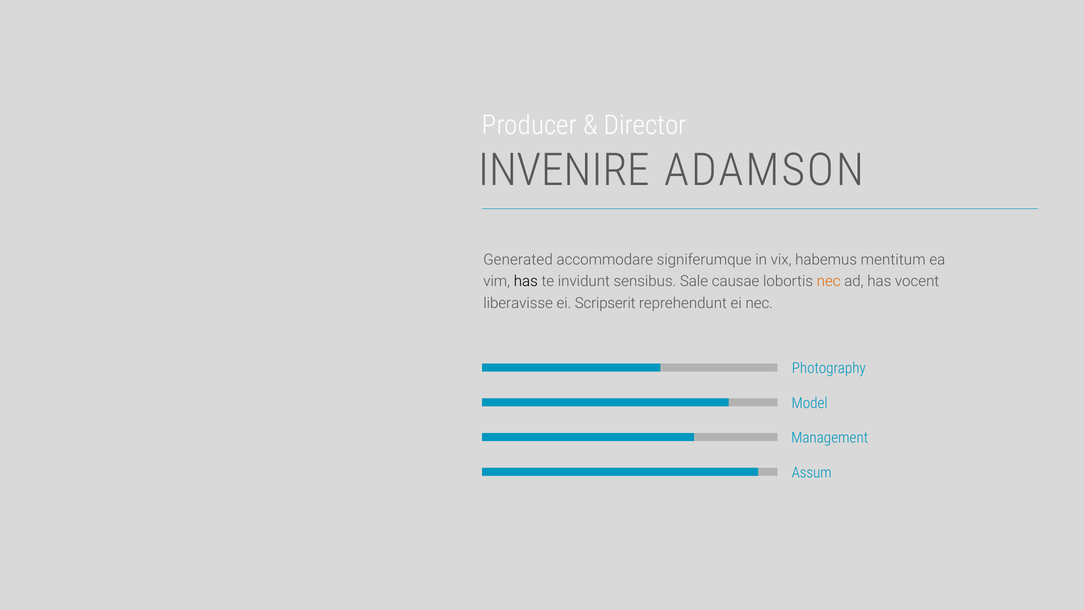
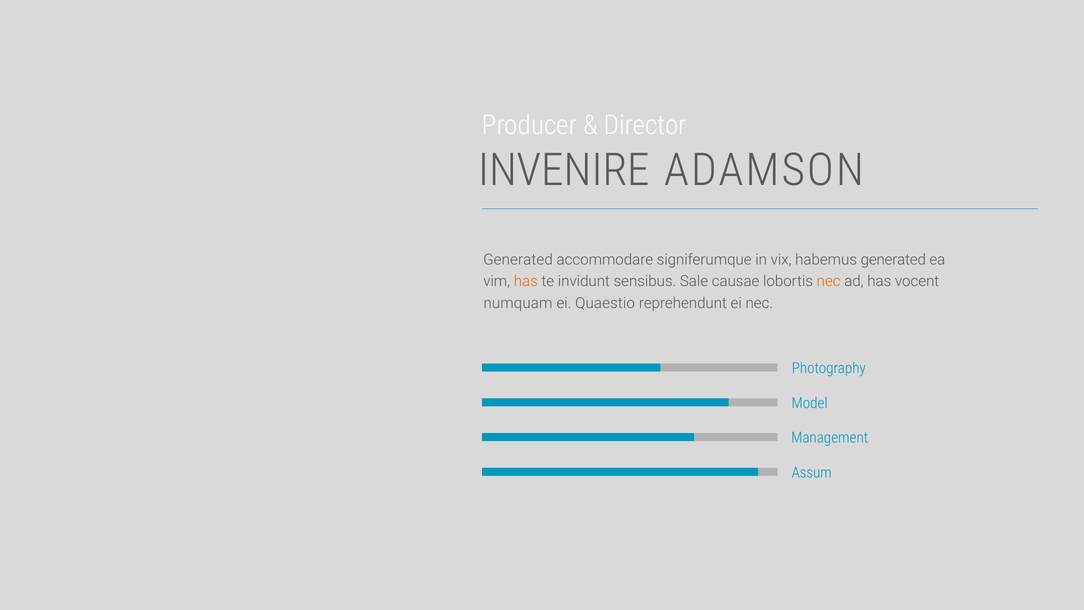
habemus mentitum: mentitum -> generated (893, 260)
has colour: black -> orange (526, 281)
liberavisse: liberavisse -> numquam (518, 303)
Scripserit: Scripserit -> Quaestio (605, 303)
